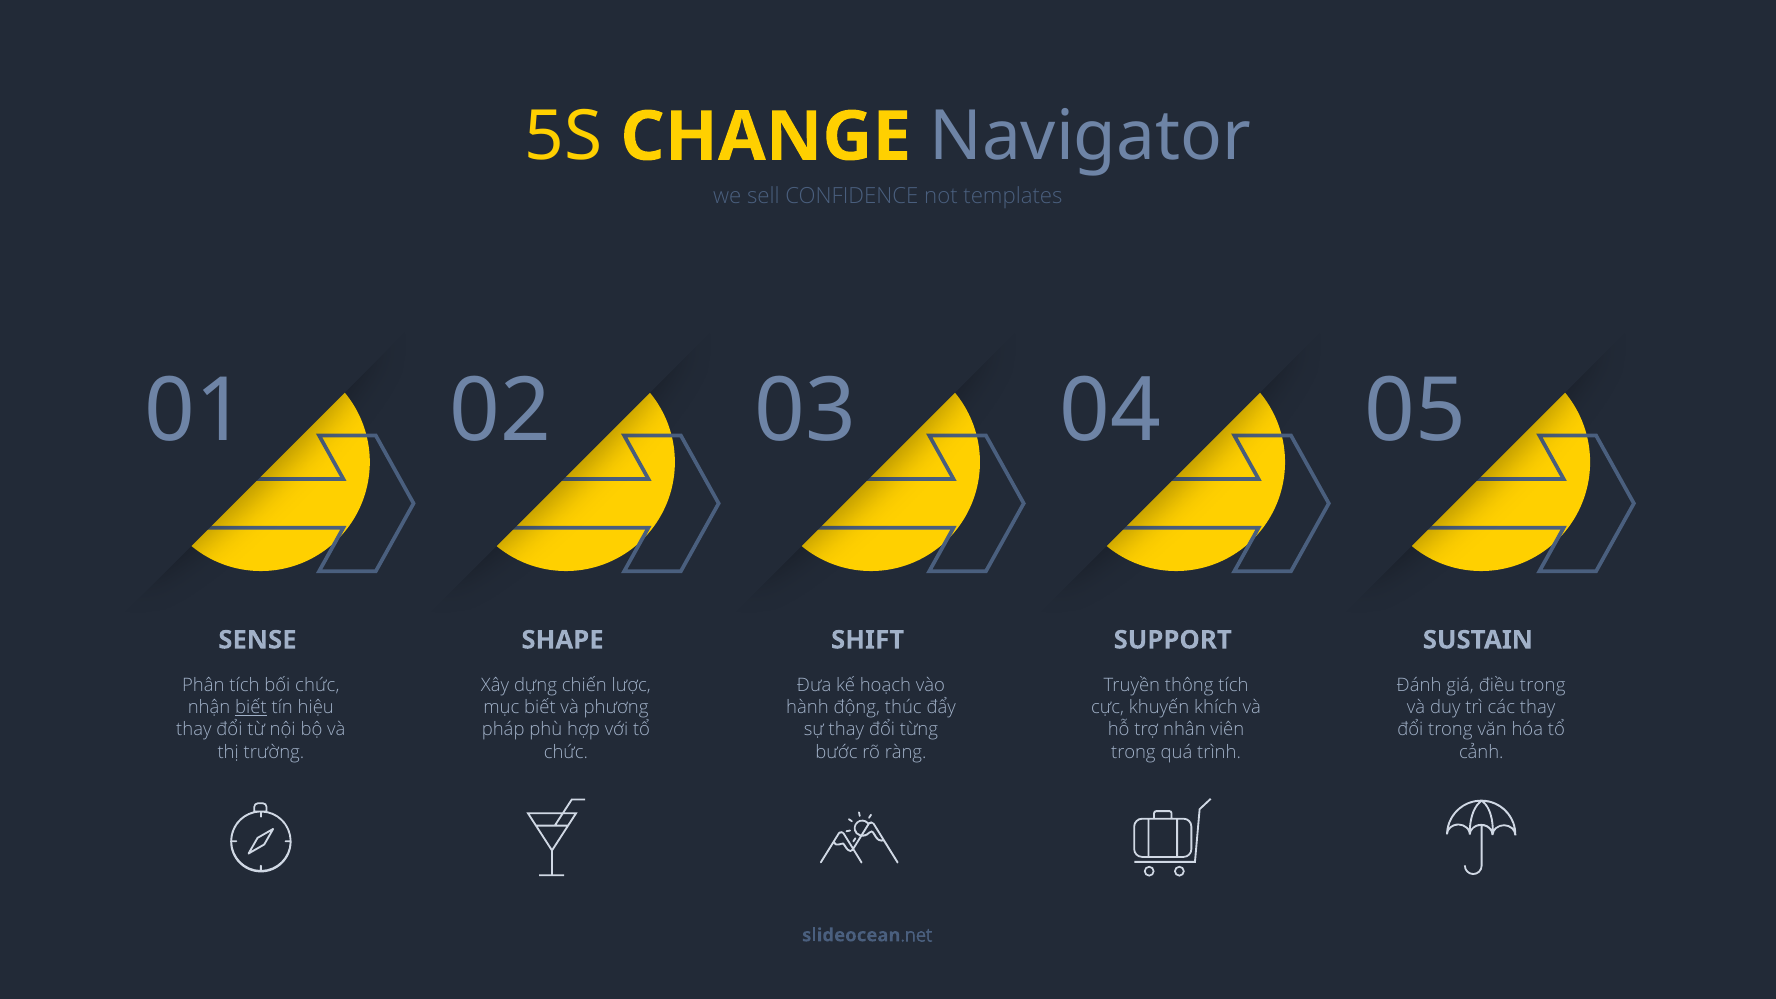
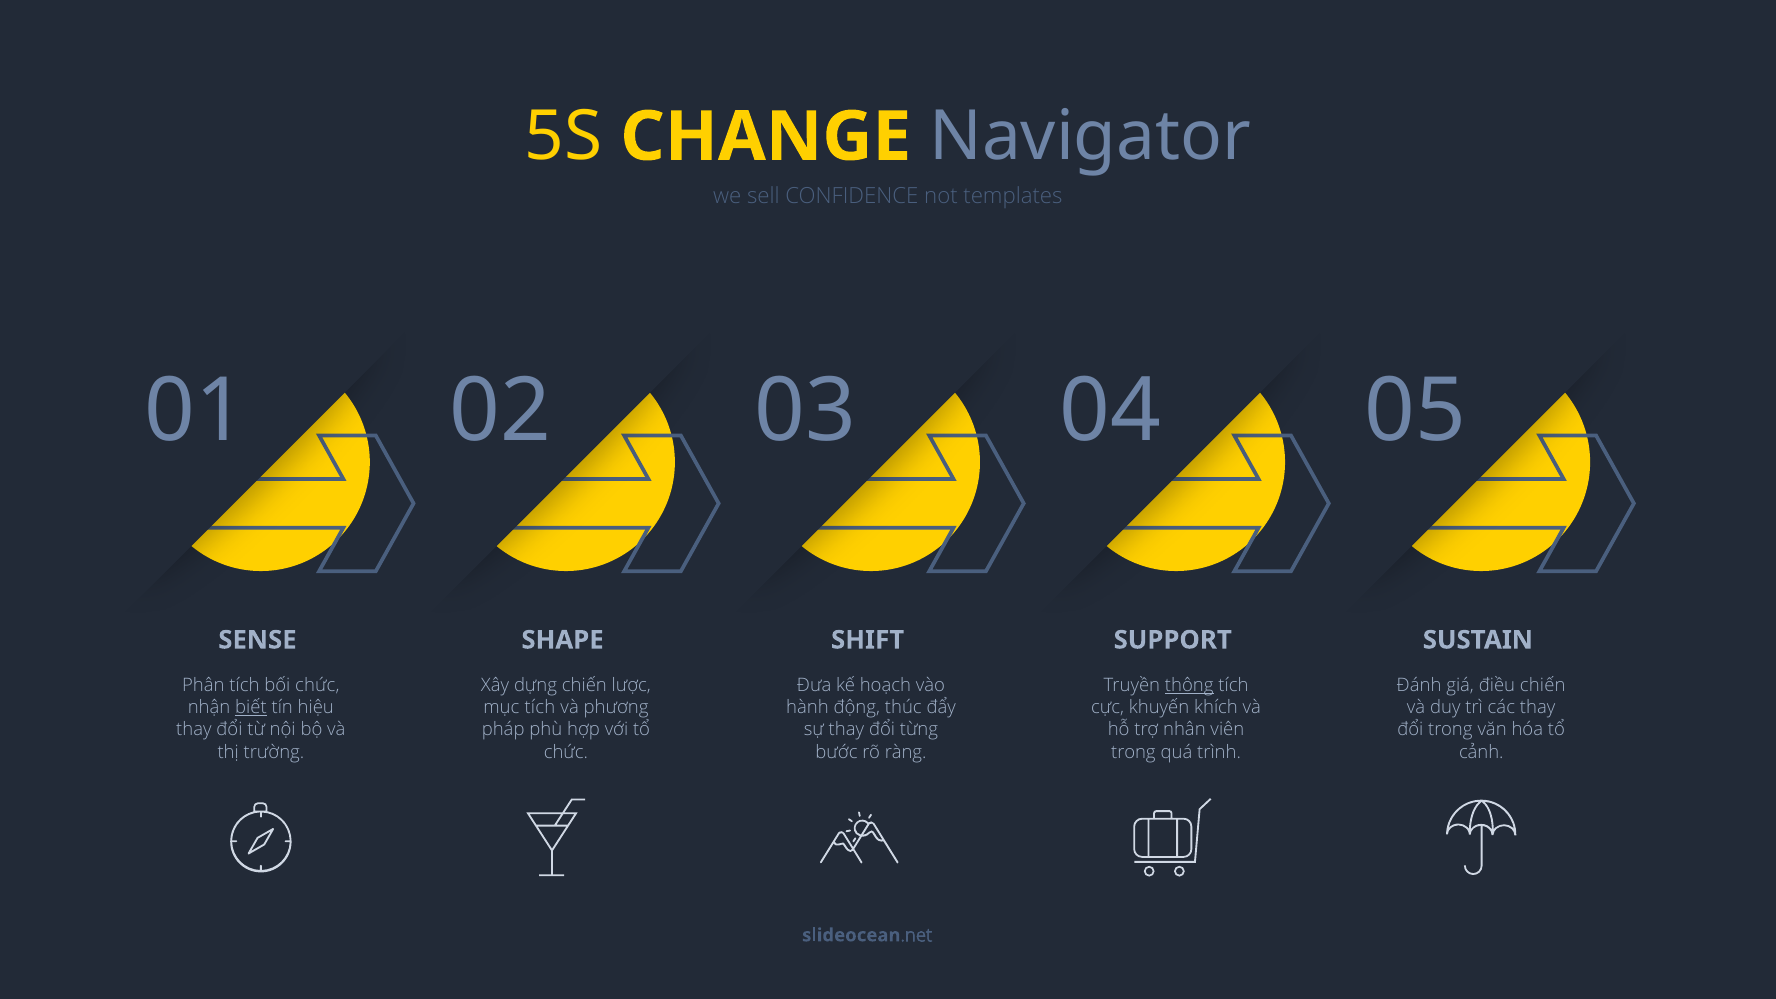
thông underline: none -> present (1189, 685)
điều trong: trong -> chiến (1543, 685)
mục biết: biết -> tích (540, 708)
